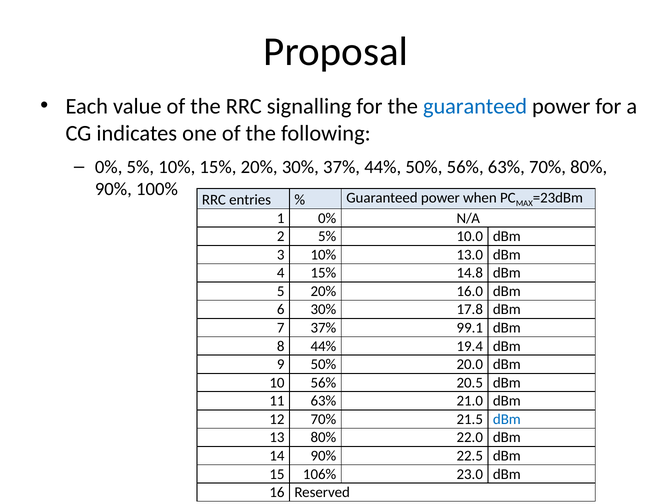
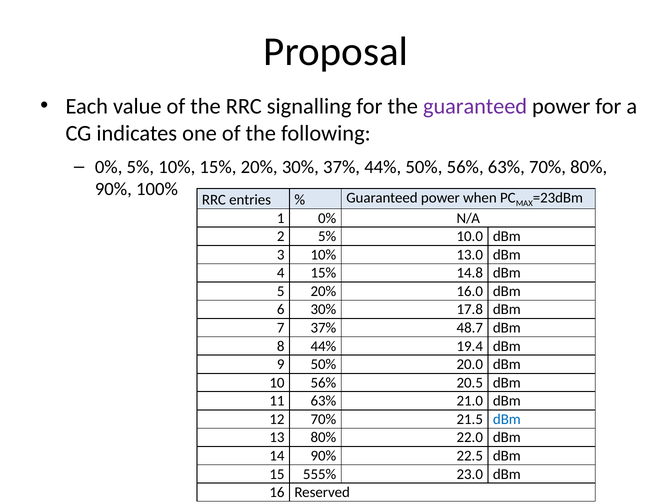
guaranteed colour: blue -> purple (475, 106)
99.1: 99.1 -> 48.7 (470, 328)
106%: 106% -> 555% (320, 474)
